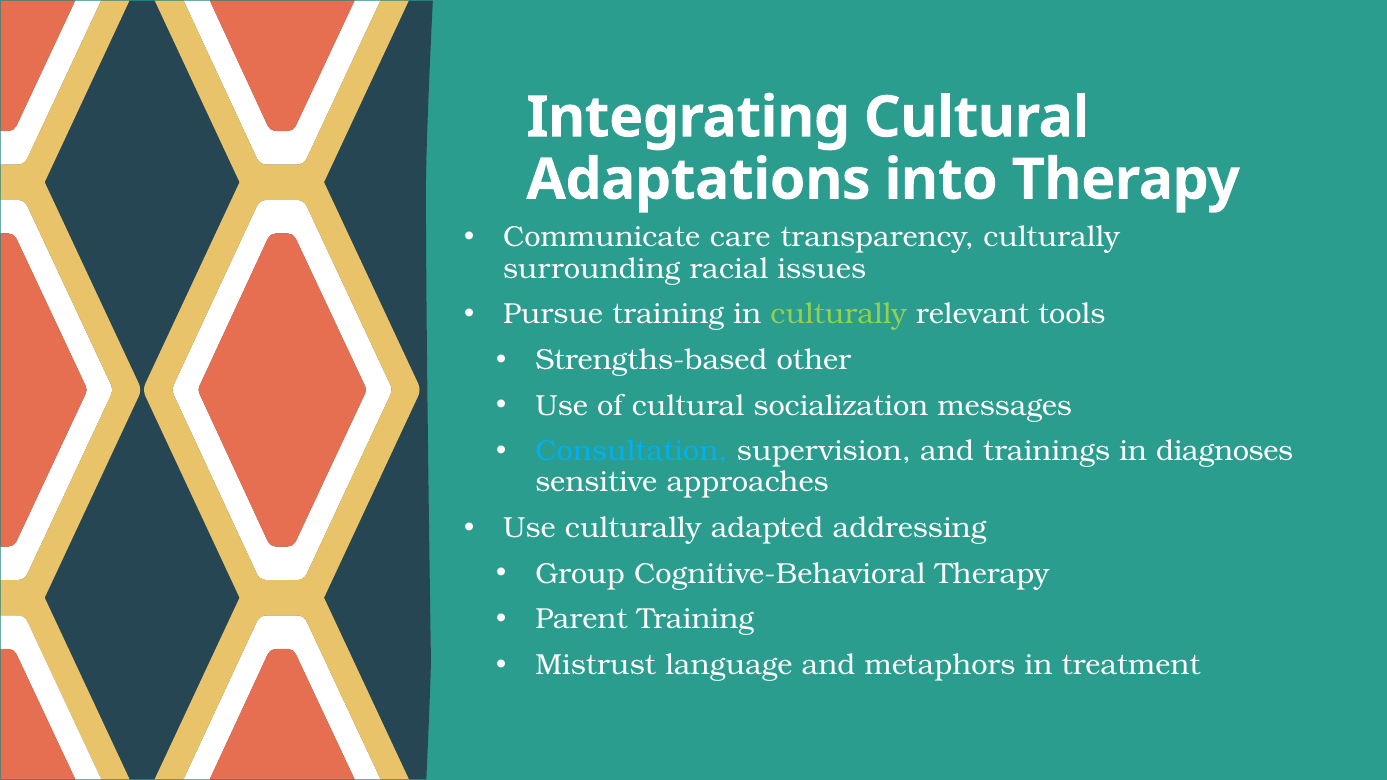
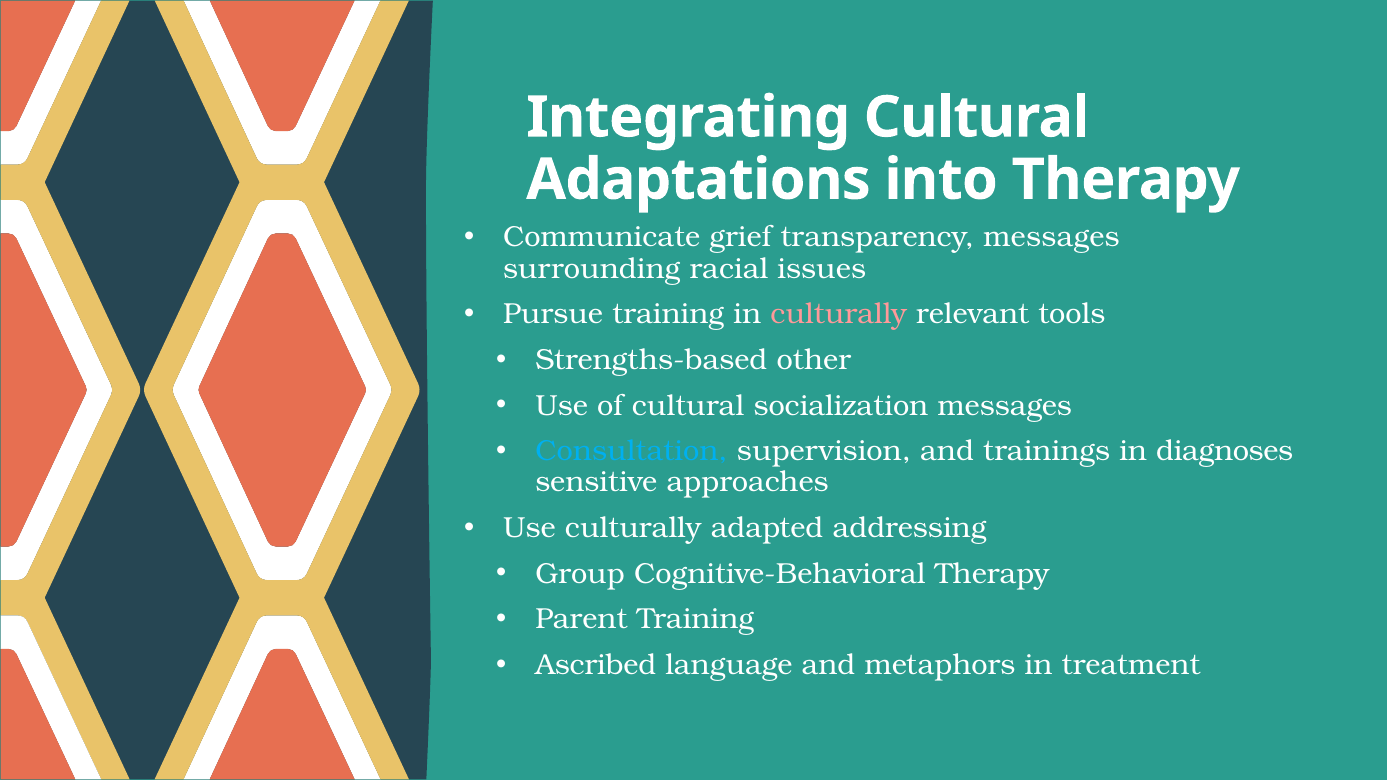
care: care -> grief (740, 237)
transparency culturally: culturally -> messages (1052, 237)
culturally colour: light green -> pink (839, 314)
Mistrust: Mistrust -> Ascribed (596, 665)
